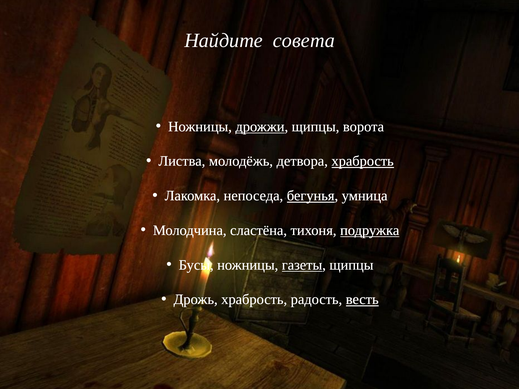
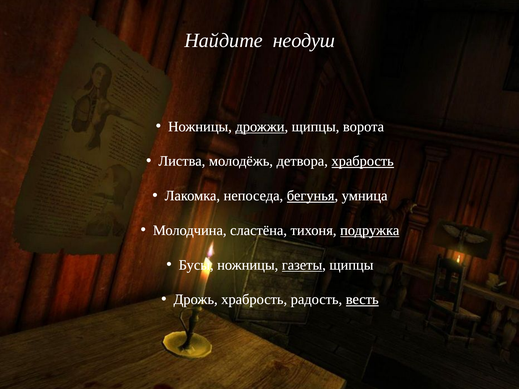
совета: совета -> неодуш (304, 40)
